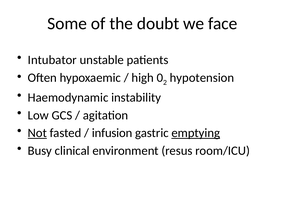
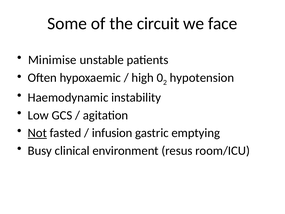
doubt: doubt -> circuit (158, 23)
Intubator: Intubator -> Minimise (52, 60)
emptying underline: present -> none (196, 133)
